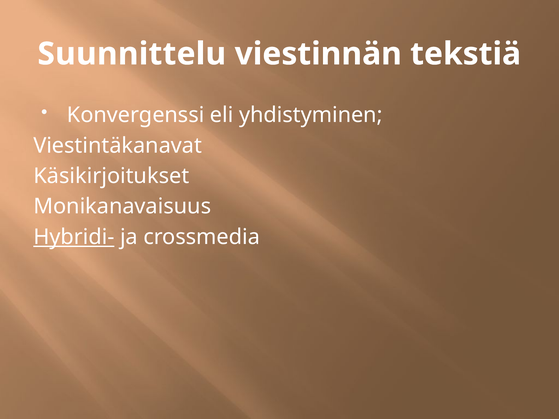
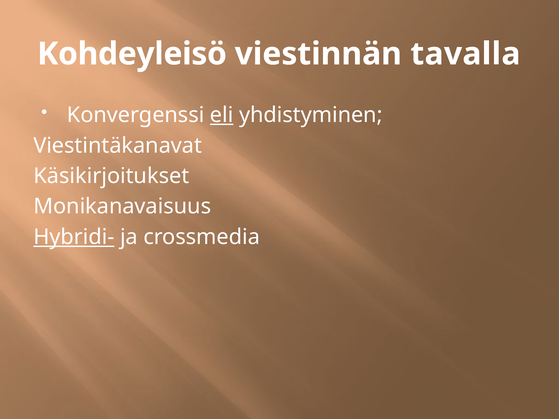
Suunnittelu: Suunnittelu -> Kohdeyleisö (132, 54)
tekstiä: tekstiä -> tavalla (465, 54)
eli underline: none -> present (222, 115)
